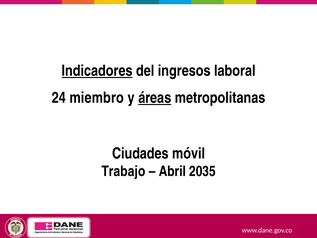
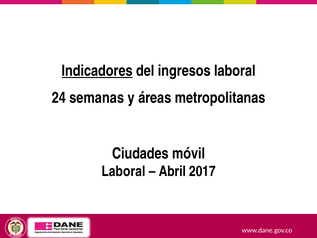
miembro: miembro -> semanas (97, 98)
áreas underline: present -> none (155, 98)
Trabajo: Trabajo -> Laboral (123, 171)
2035: 2035 -> 2017 (202, 171)
